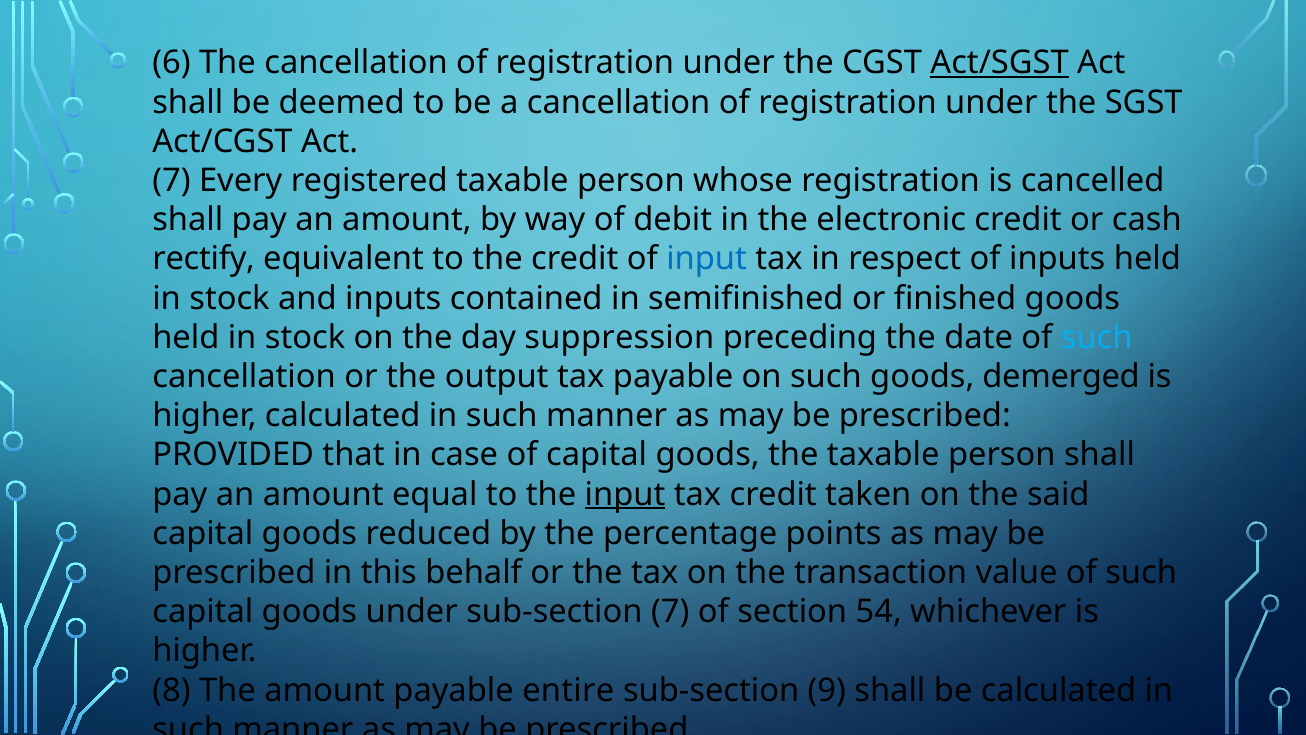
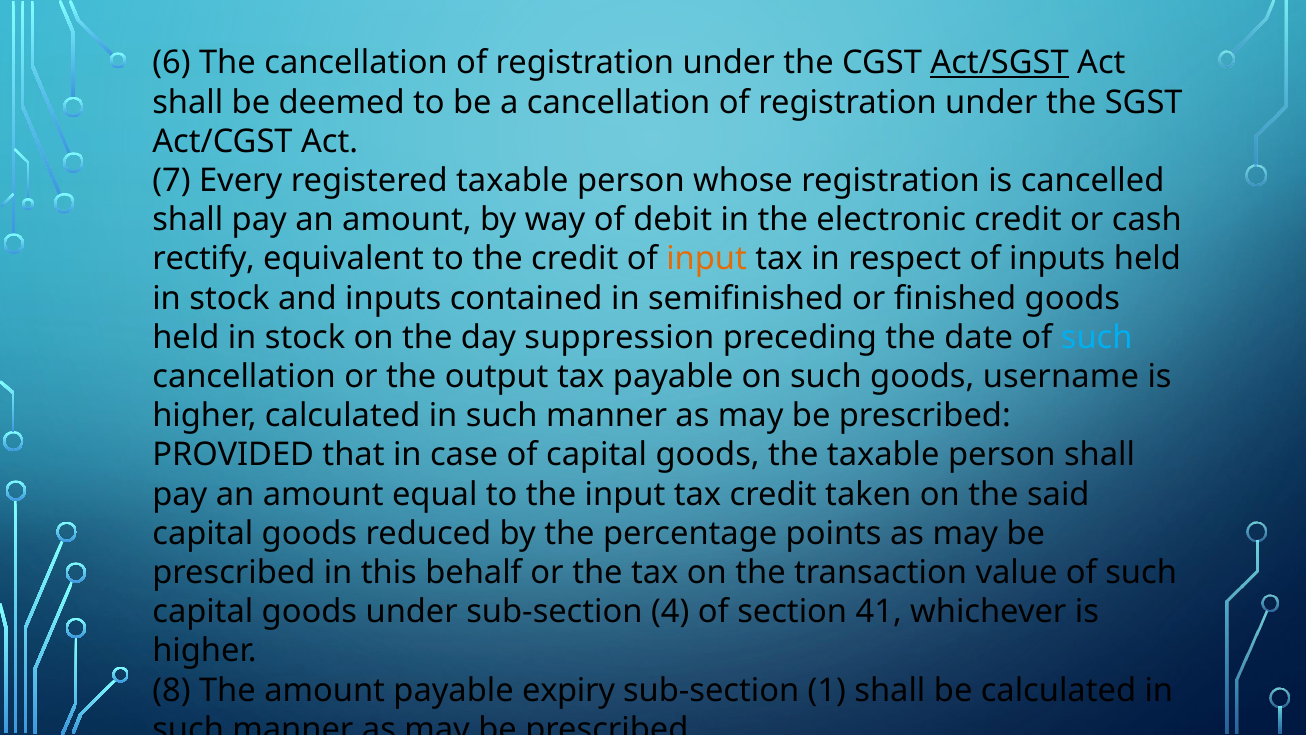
input colour: blue -> orange (707, 259)
demerged: demerged -> username (1061, 376)
input underline: present -> none (625, 494)
sub-section 7: 7 -> 4 (670, 612)
54: 54 -> 41 (879, 612)
entire: entire -> expiry (569, 690)
9: 9 -> 1 (827, 690)
